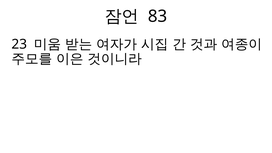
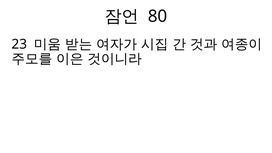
83: 83 -> 80 (158, 16)
